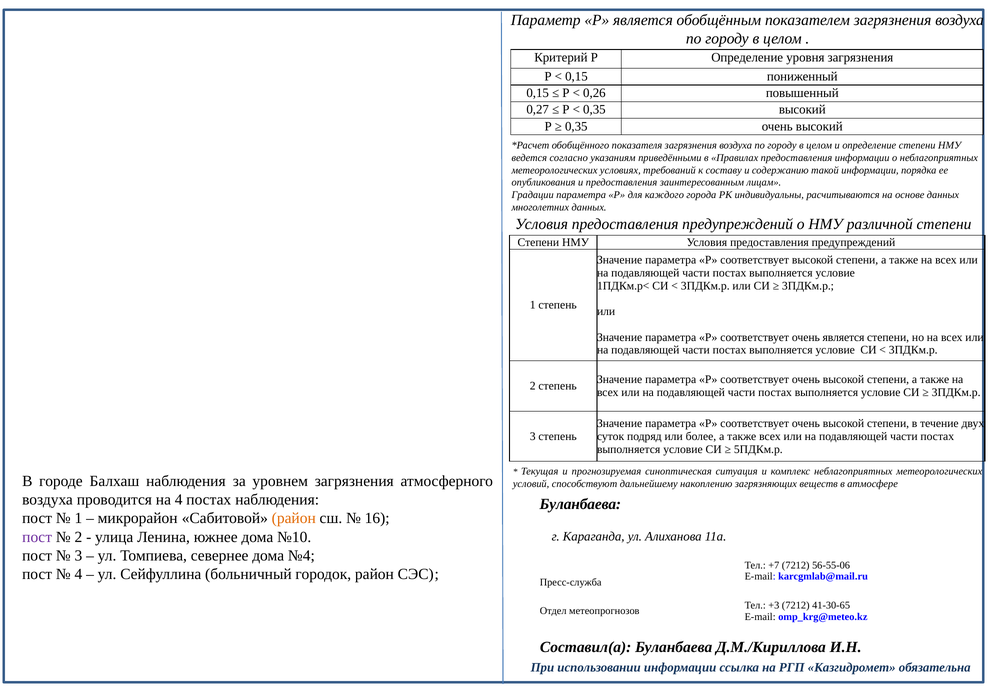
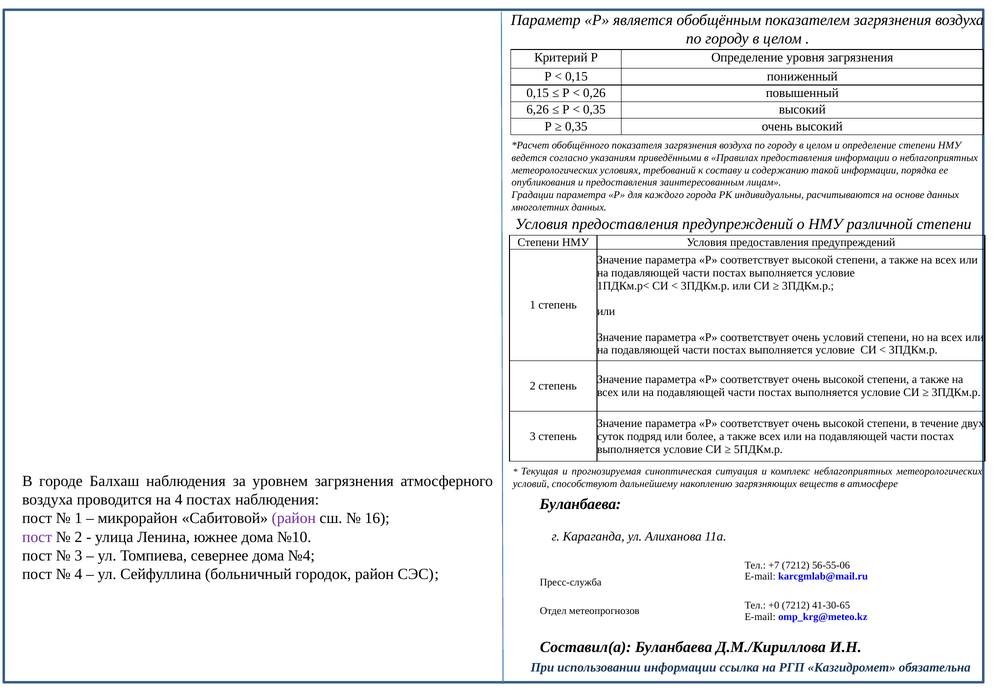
0,27: 0,27 -> 6,26 (538, 110)
очень является: является -> условий (843, 337)
район colour: orange -> purple (294, 519)
+3: +3 -> +0 (774, 606)
